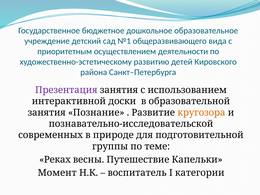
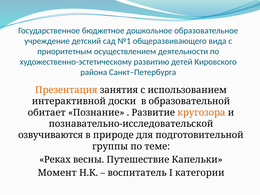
Презентация colour: purple -> orange (66, 90)
занятия: занятия -> обитает (47, 113)
современных: современных -> озвучиваются (51, 135)
